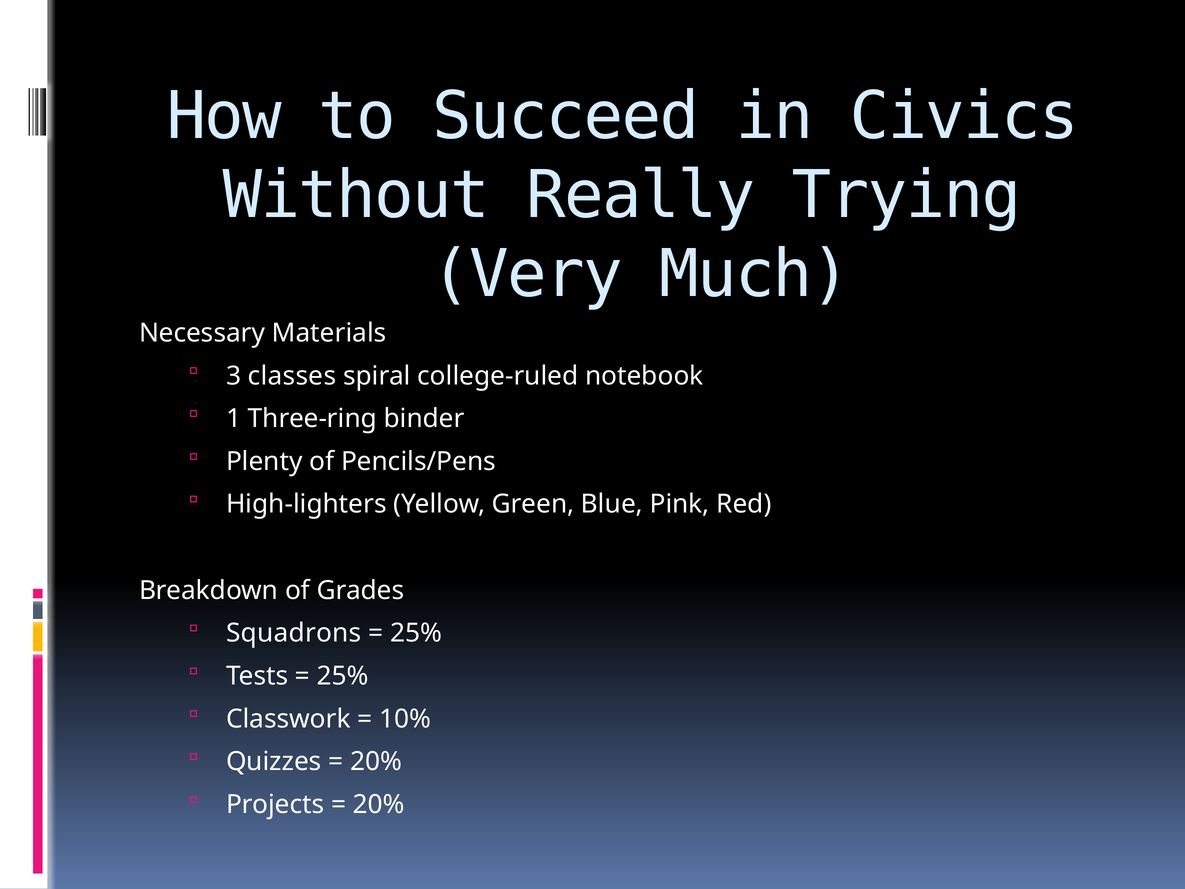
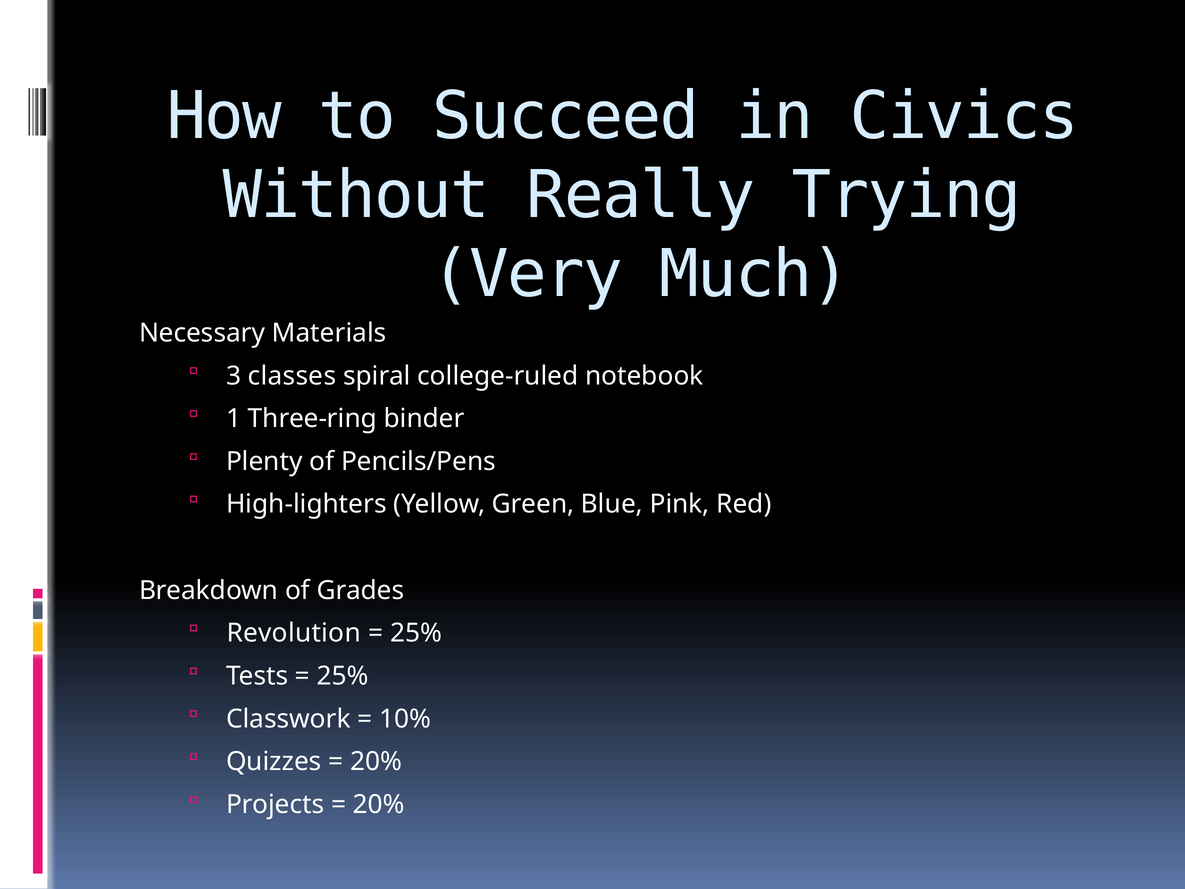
Squadrons: Squadrons -> Revolution (294, 633)
